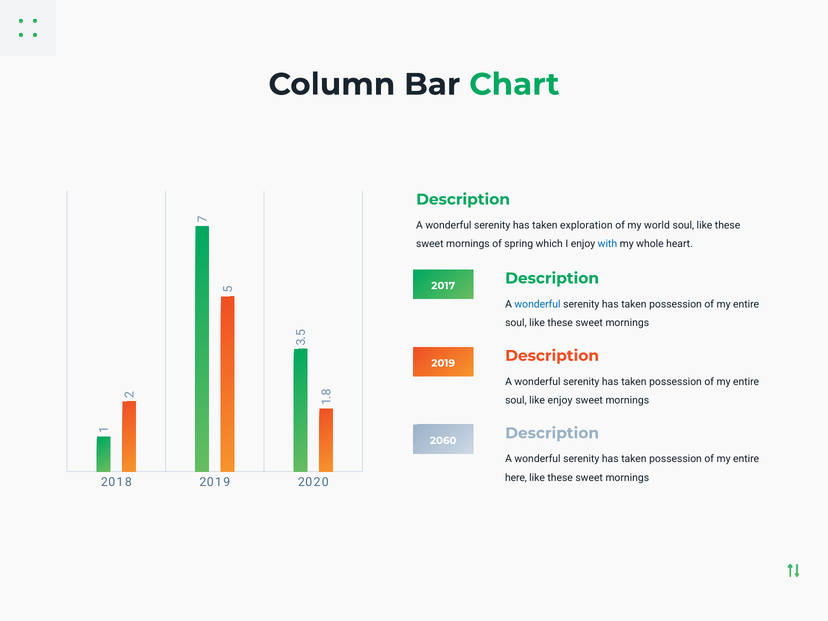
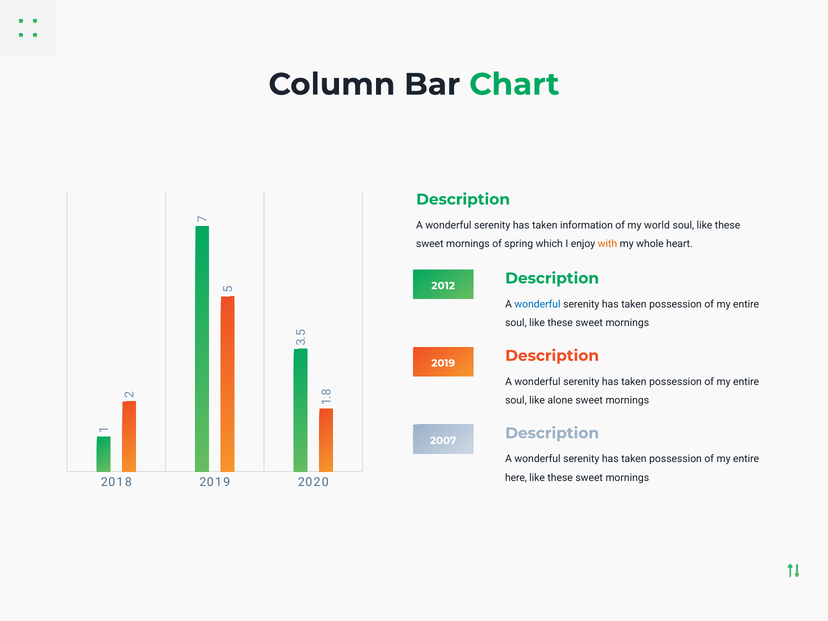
exploration: exploration -> information (586, 225)
with colour: blue -> orange (607, 244)
2017: 2017 -> 2012 (443, 286)
like enjoy: enjoy -> alone (560, 400)
2060: 2060 -> 2007 (443, 441)
